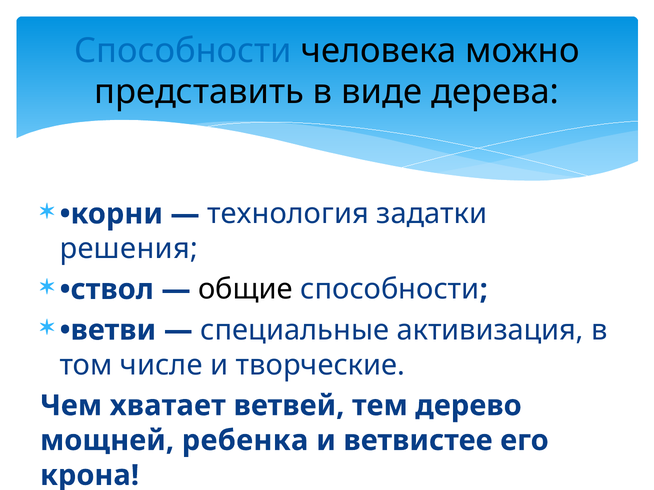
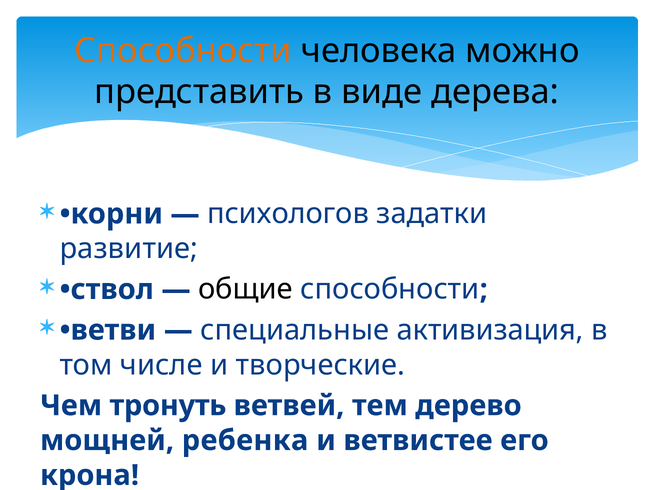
Способности colour: blue -> orange (183, 51)
технология: технология -> психологов (288, 214)
решения: решения -> развитие (129, 249)
хватает: хватает -> тронуть (168, 406)
